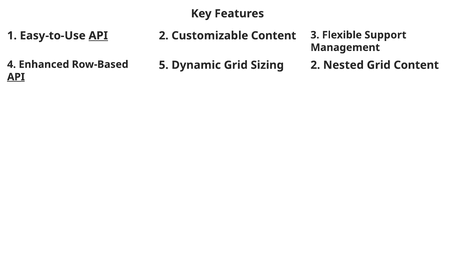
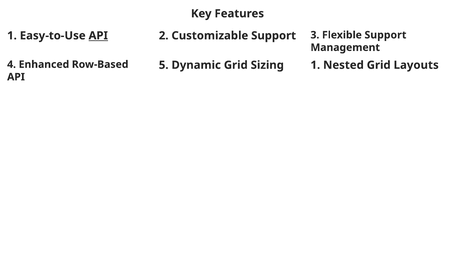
Customizable Content: Content -> Support (274, 36)
Sizing 2: 2 -> 1 (315, 65)
Grid Content: Content -> Layouts (416, 65)
API underline: present -> none (16, 77)
